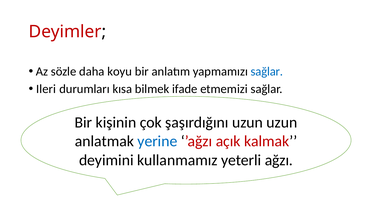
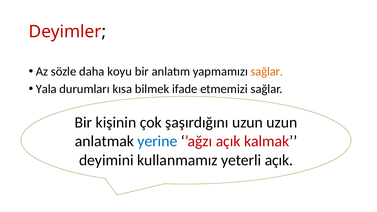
sağlar colour: blue -> orange (267, 71)
Ileri: Ileri -> Yala (46, 89)
yeterli ağzı: ağzı -> açık (279, 160)
